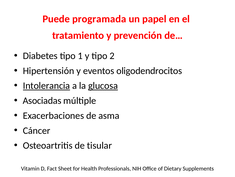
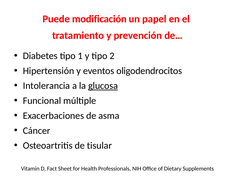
programada: programada -> modificación (99, 19)
Intolerancia underline: present -> none (46, 85)
Asociadas: Asociadas -> Funcional (42, 100)
